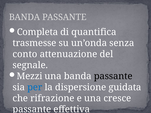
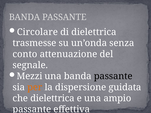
Completa: Completa -> Circolare (37, 32)
di quantifica: quantifica -> dielettrica (94, 32)
per colour: blue -> orange (35, 87)
che rifrazione: rifrazione -> dielettrica (52, 99)
cresce: cresce -> ampio (117, 99)
